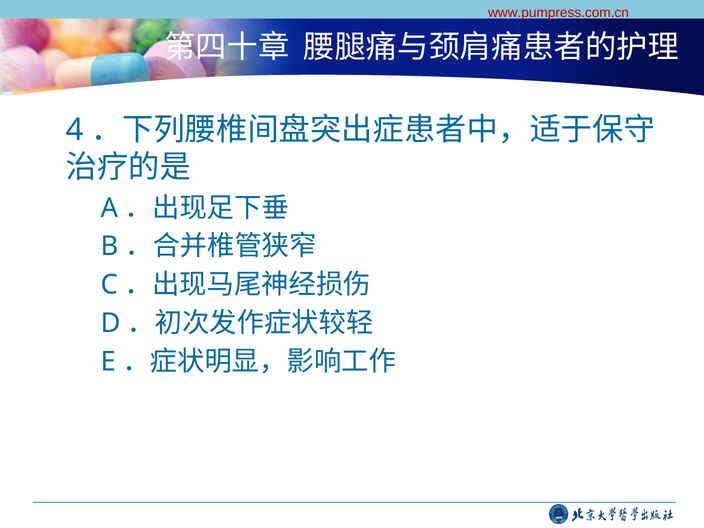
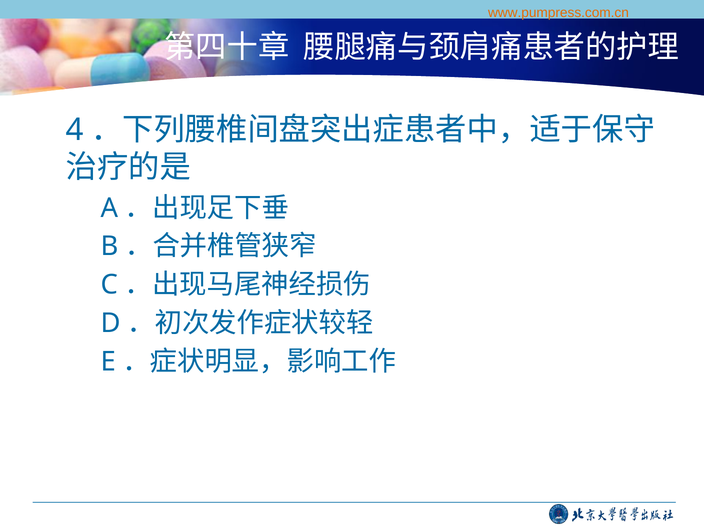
www.pumpress.com.cn colour: red -> orange (558, 13)
